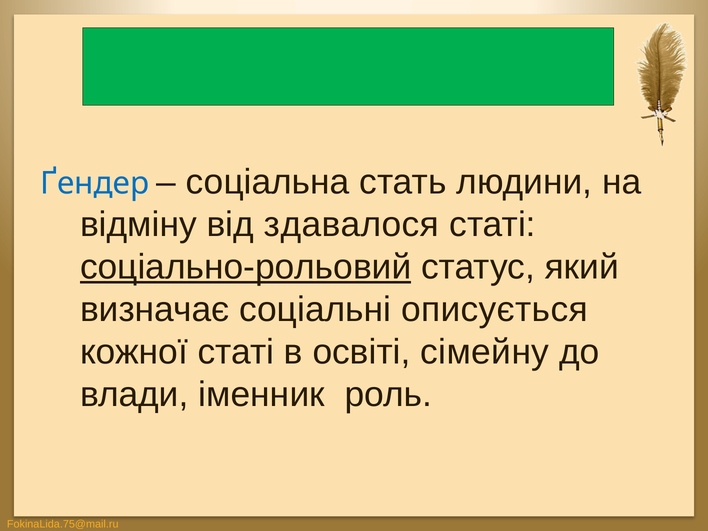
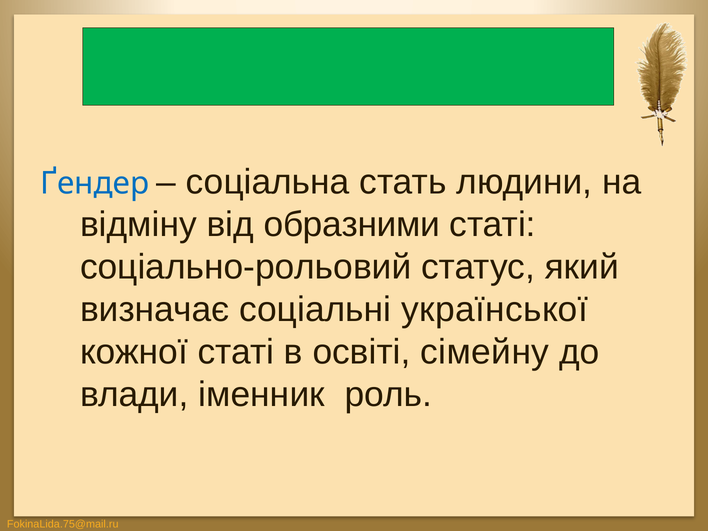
здавалося: здавалося -> образними (352, 225)
соціально-рольовий underline: present -> none (246, 267)
описується: описується -> української (495, 310)
